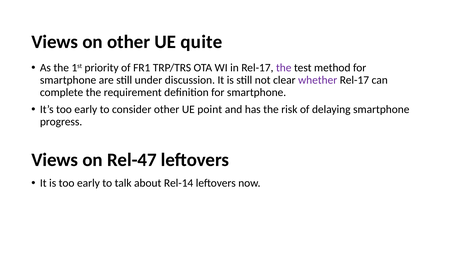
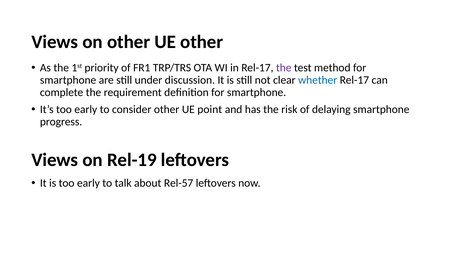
UE quite: quite -> other (202, 42)
whether colour: purple -> blue (318, 80)
Rel-47: Rel-47 -> Rel-19 (132, 160)
Rel-14: Rel-14 -> Rel-57 (179, 183)
